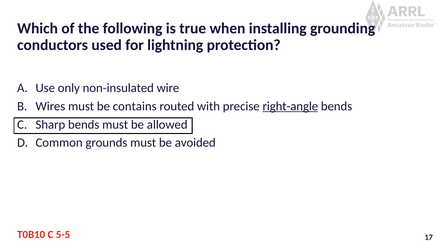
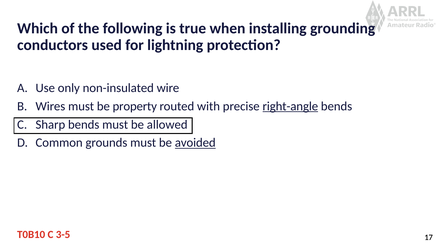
contains: contains -> property (135, 106)
avoided underline: none -> present (195, 143)
5-5: 5-5 -> 3-5 (63, 235)
